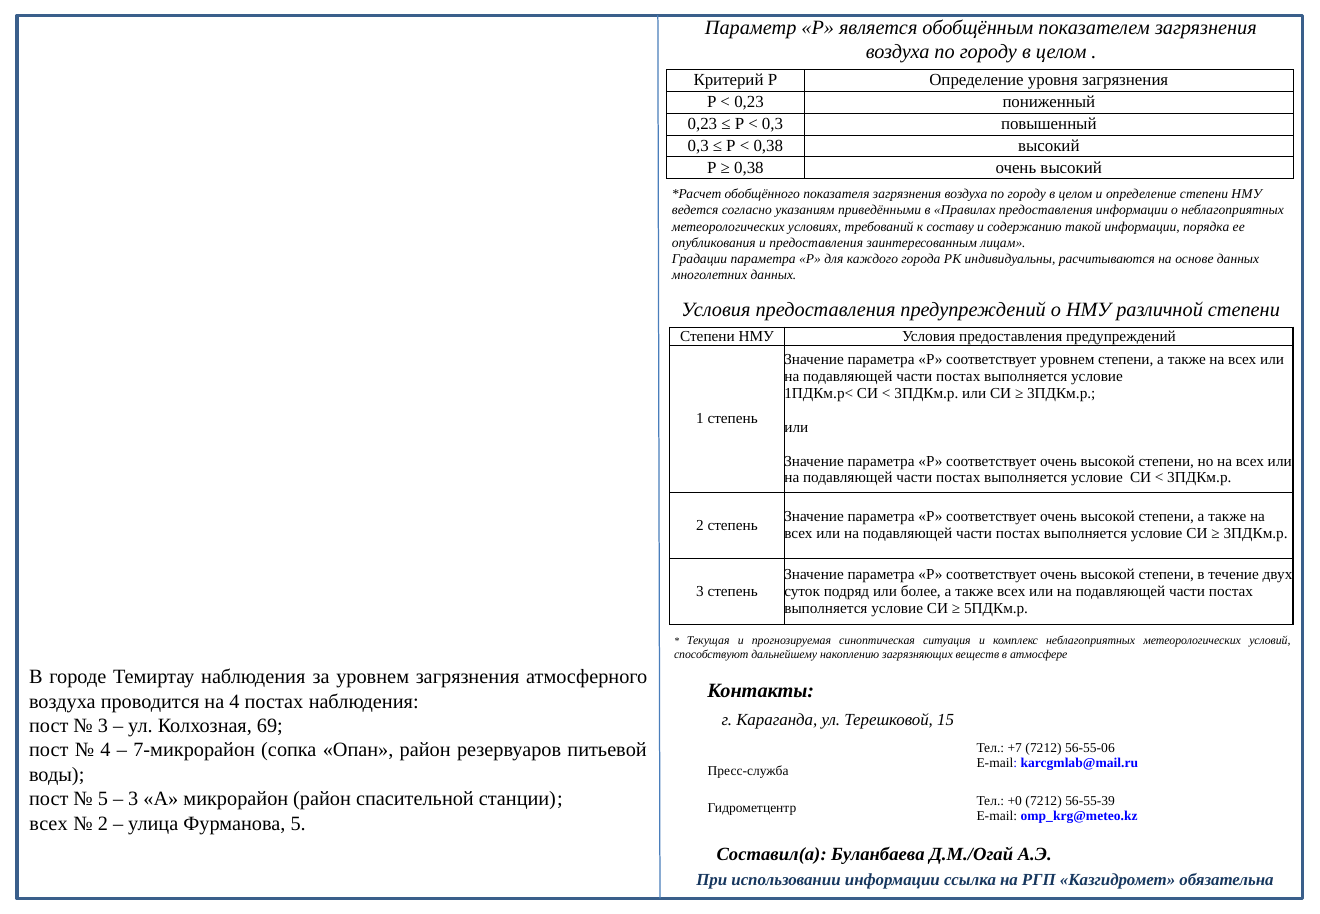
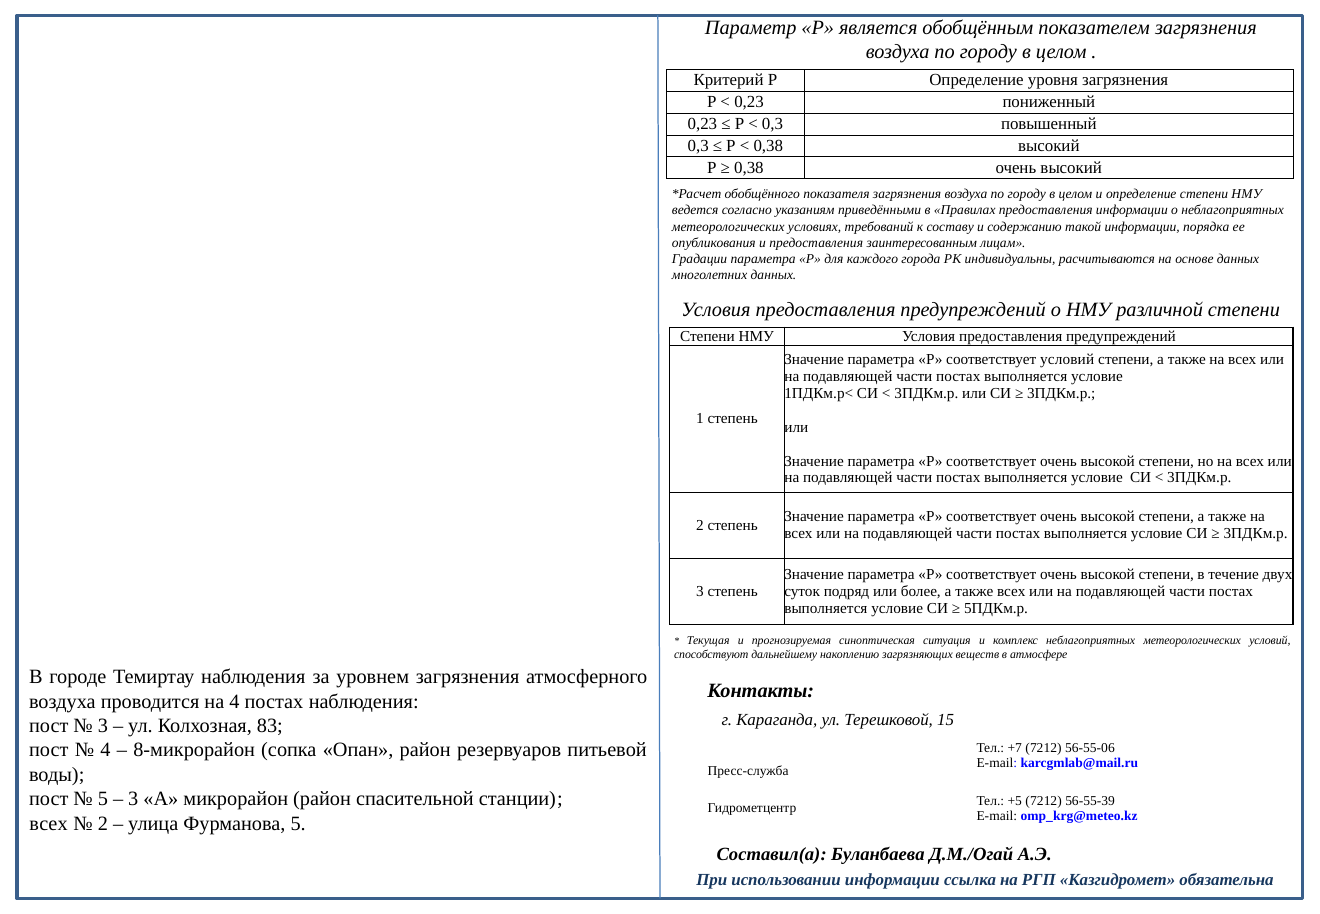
соответствует уровнем: уровнем -> условий (1067, 360)
69: 69 -> 83 (270, 726)
7-микрорайон: 7-микрорайон -> 8-микрорайон (194, 750)
+0: +0 -> +5 (1015, 801)
